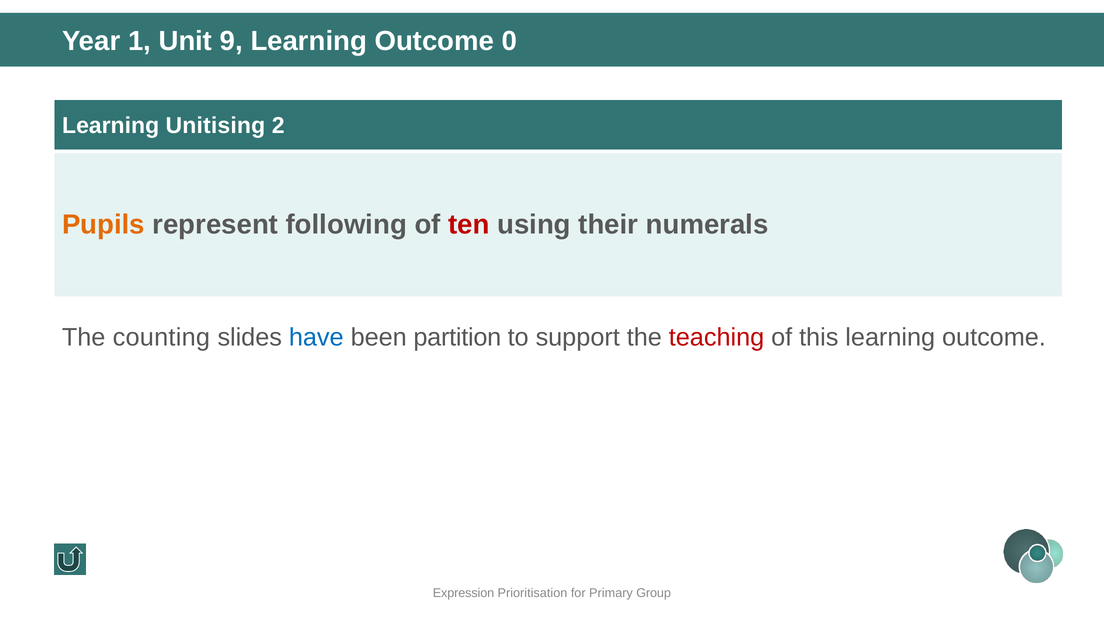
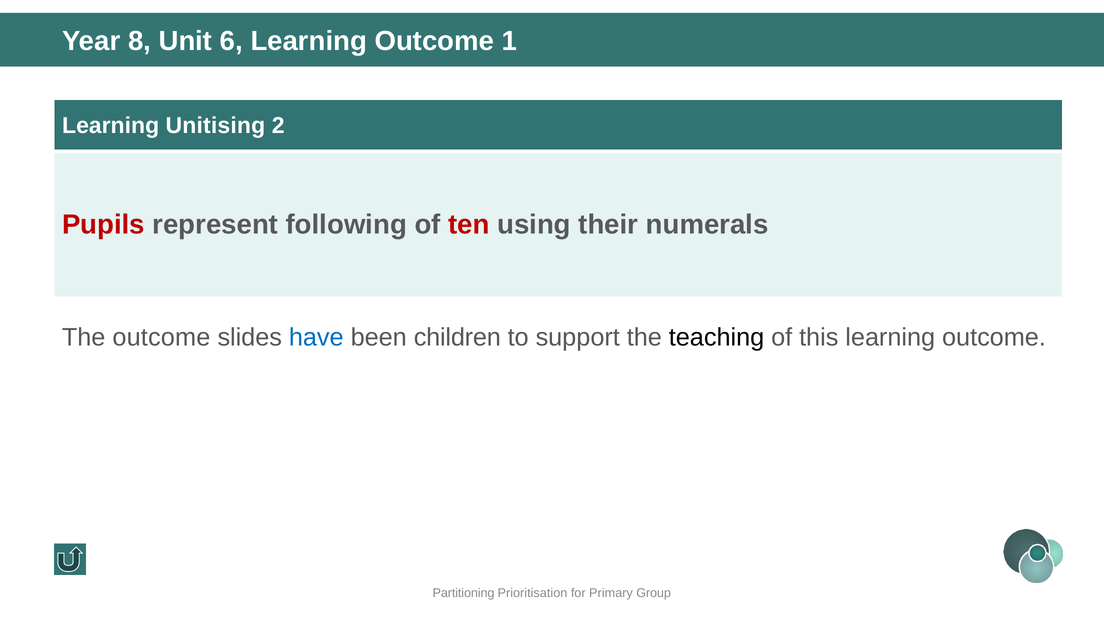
1: 1 -> 8 (139, 41)
9: 9 -> 6 (231, 41)
0: 0 -> 1 (510, 41)
Pupils colour: orange -> red (103, 224)
The counting: counting -> outcome (161, 338)
partition: partition -> children (457, 338)
teaching colour: red -> black (717, 338)
Expression: Expression -> Partitioning (464, 593)
